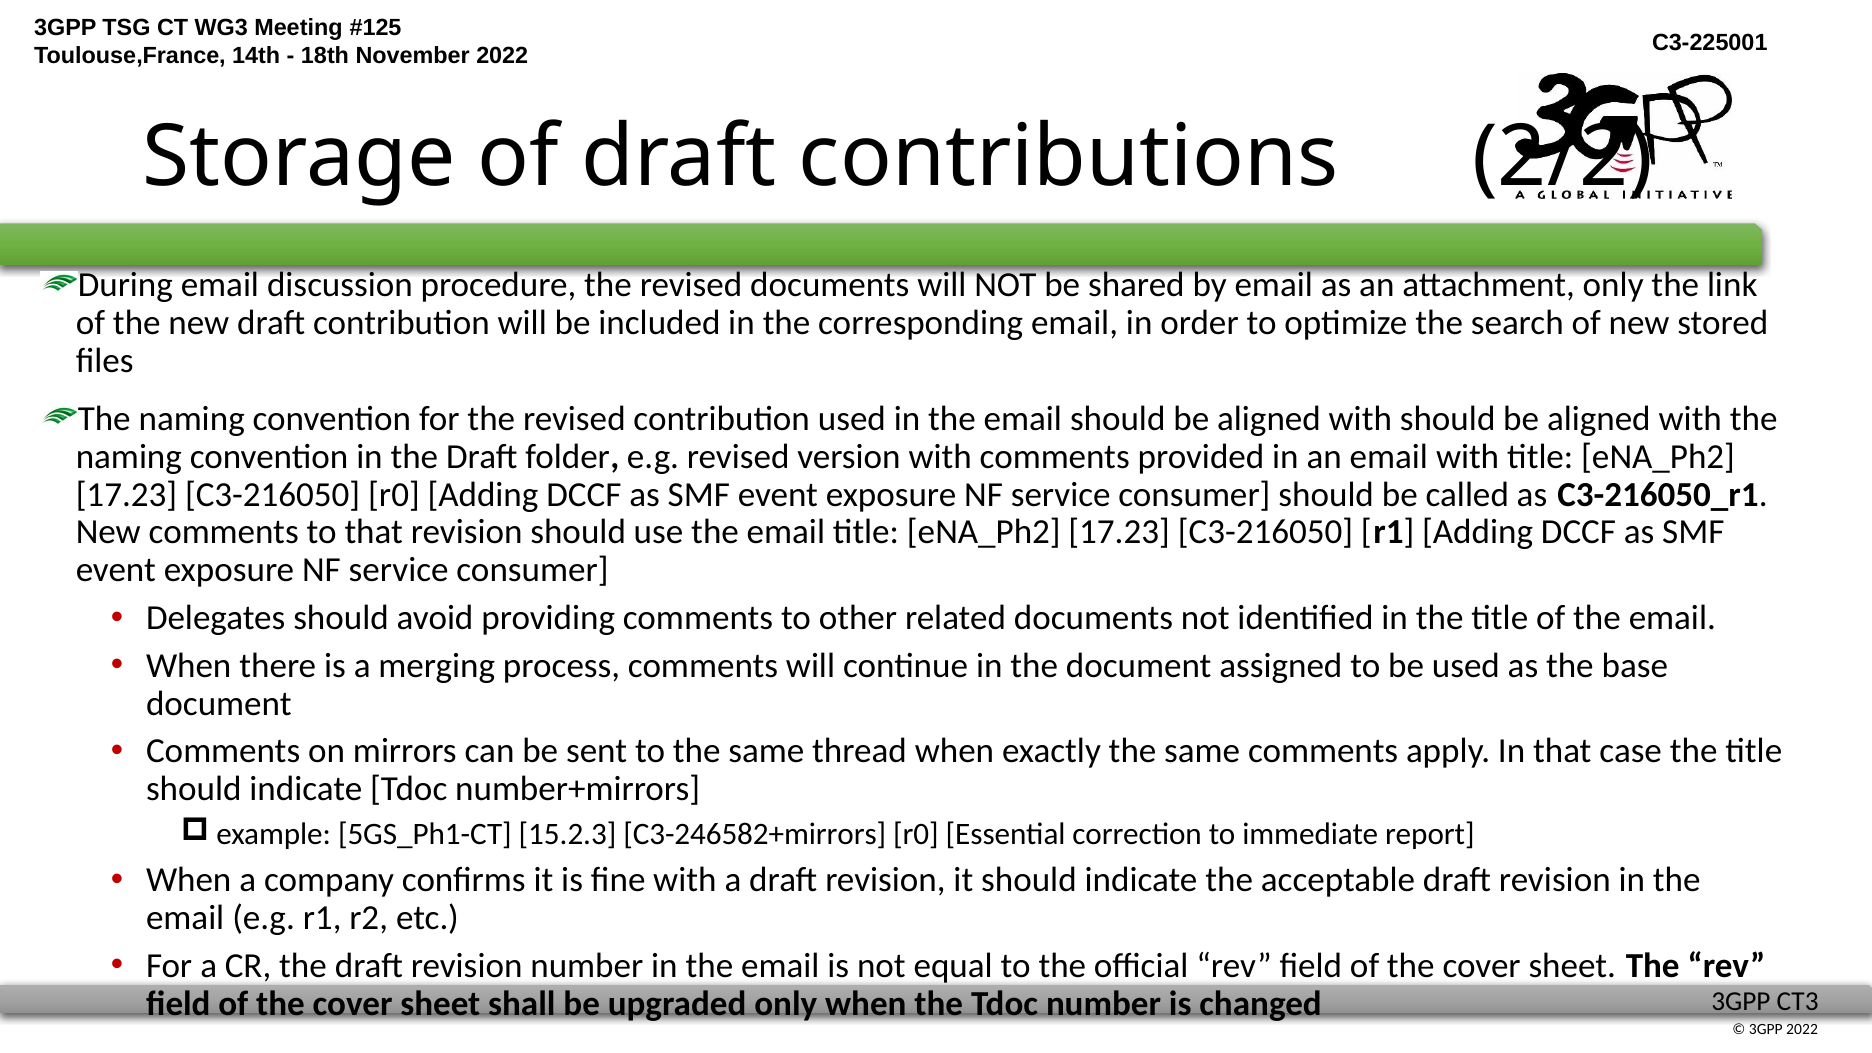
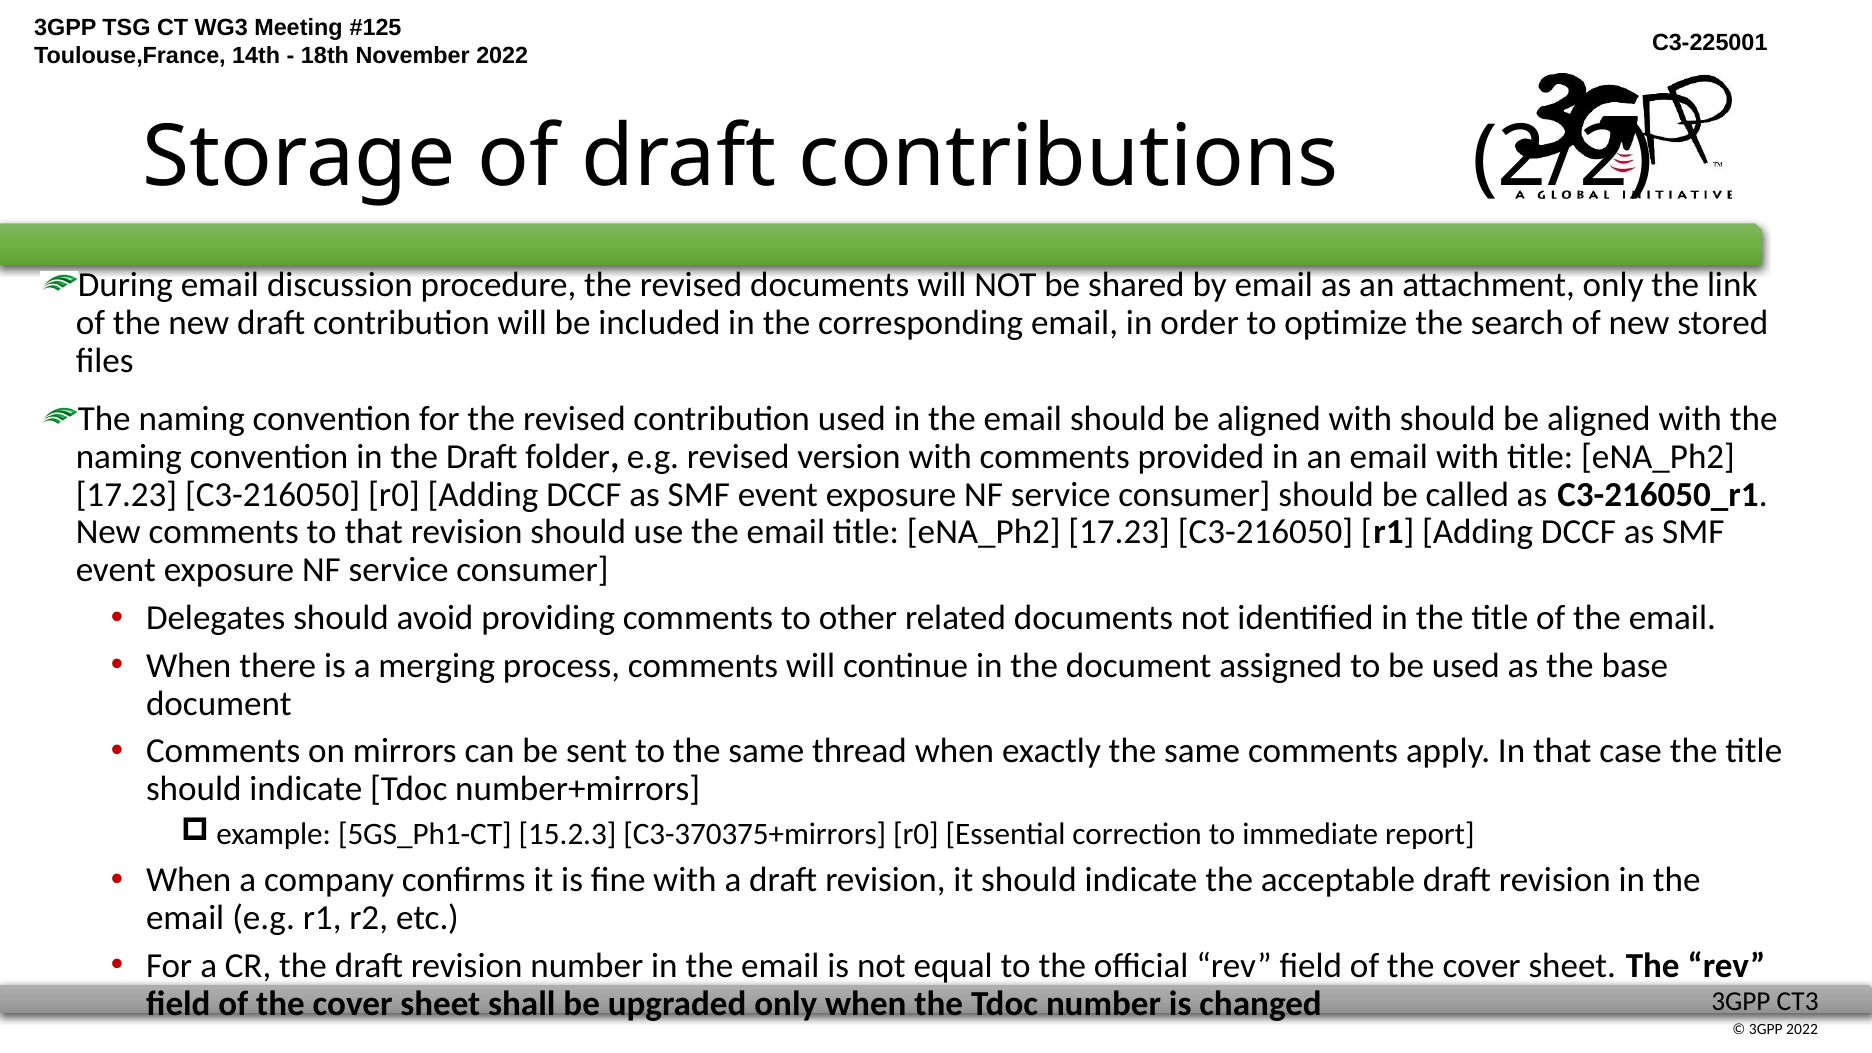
C3-246582+mirrors: C3-246582+mirrors -> C3-370375+mirrors (755, 835)
